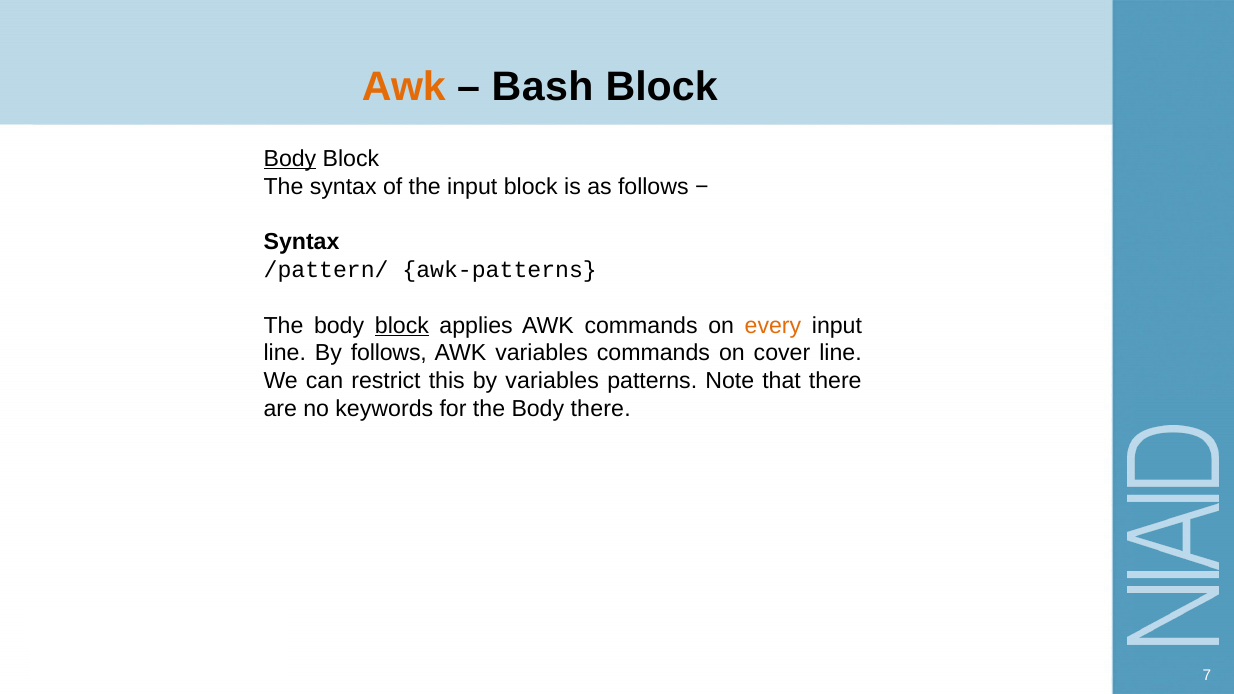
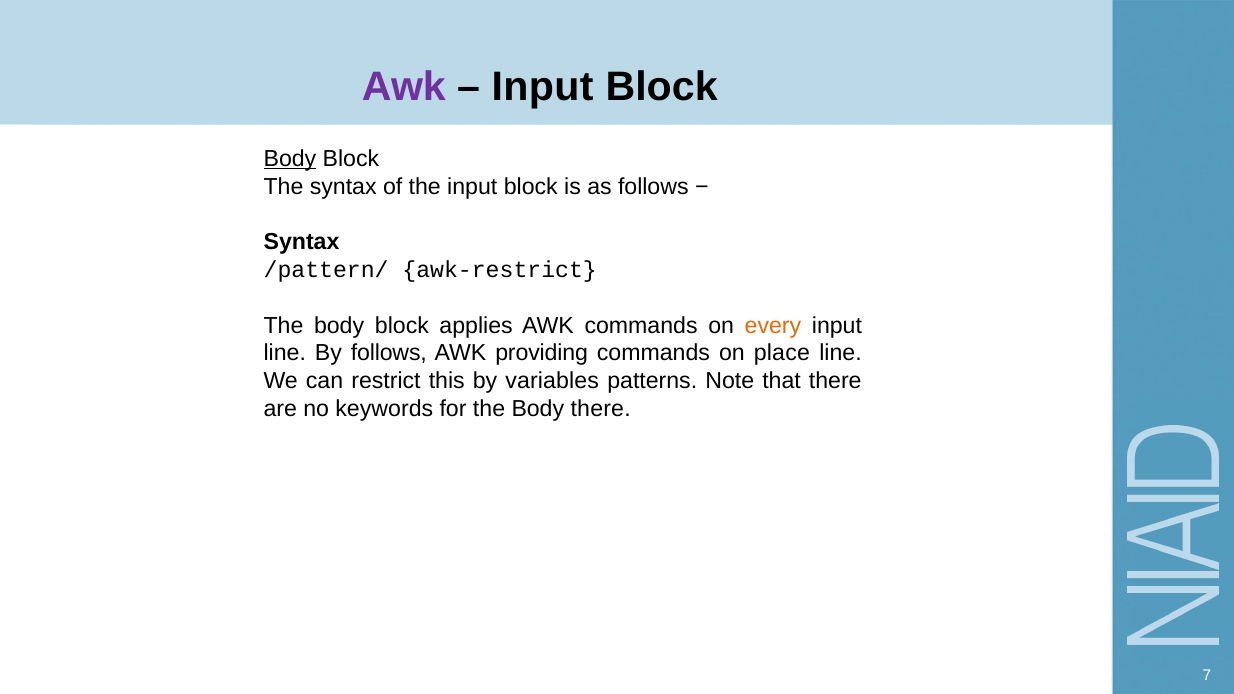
Awk colour: orange -> purple (404, 86)
Bash: Bash -> Input (543, 86)
awk-patterns: awk-patterns -> awk-restrict (500, 270)
block underline: present -> none (402, 325)
AWK variables: variables -> providing (542, 353)
cover: cover -> place (782, 353)
